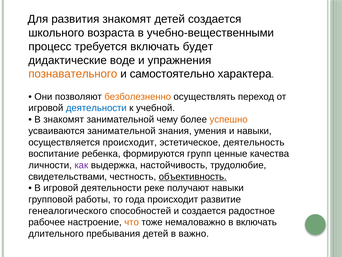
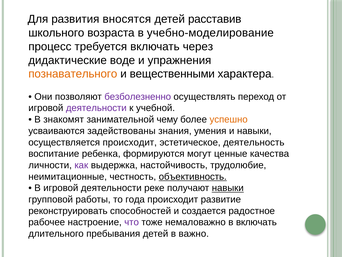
развития знакомят: знакомят -> вносятся (127, 19)
детей создается: создается -> расставив (215, 19)
учебно-вещественными: учебно-вещественными -> учебно-моделирование (210, 33)
будет: будет -> через (198, 46)
самостоятельно: самостоятельно -> вещественными (172, 74)
безболезненно colour: orange -> purple (138, 96)
деятельности colour: blue -> purple (96, 108)
усваиваются занимательной: занимательной -> задействованы (121, 131)
групп: групп -> могут (199, 153)
свидетельствами: свидетельствами -> неимитационные (68, 176)
навыки underline: none -> present (228, 188)
генеалогического: генеалогического -> реконструировать (68, 211)
что colour: orange -> purple (132, 222)
